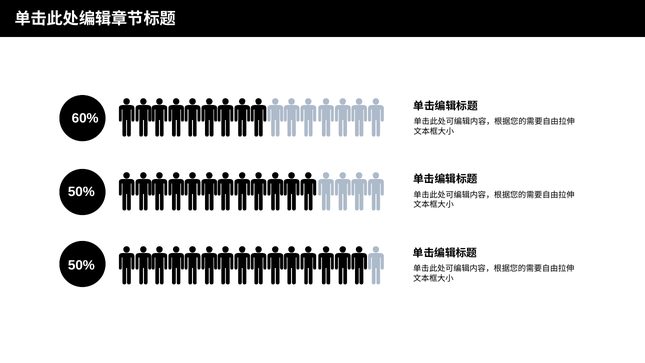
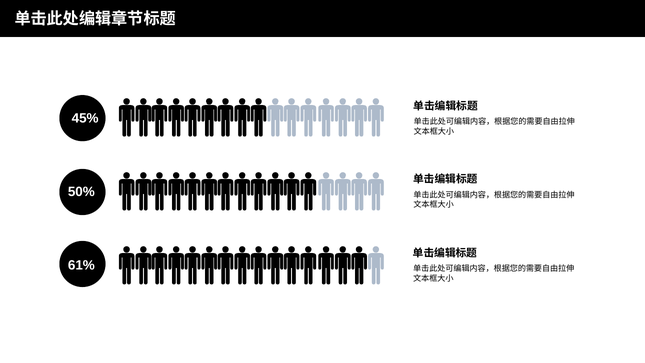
60%: 60% -> 45% (85, 118)
50%: 50% -> 61% (81, 265)
